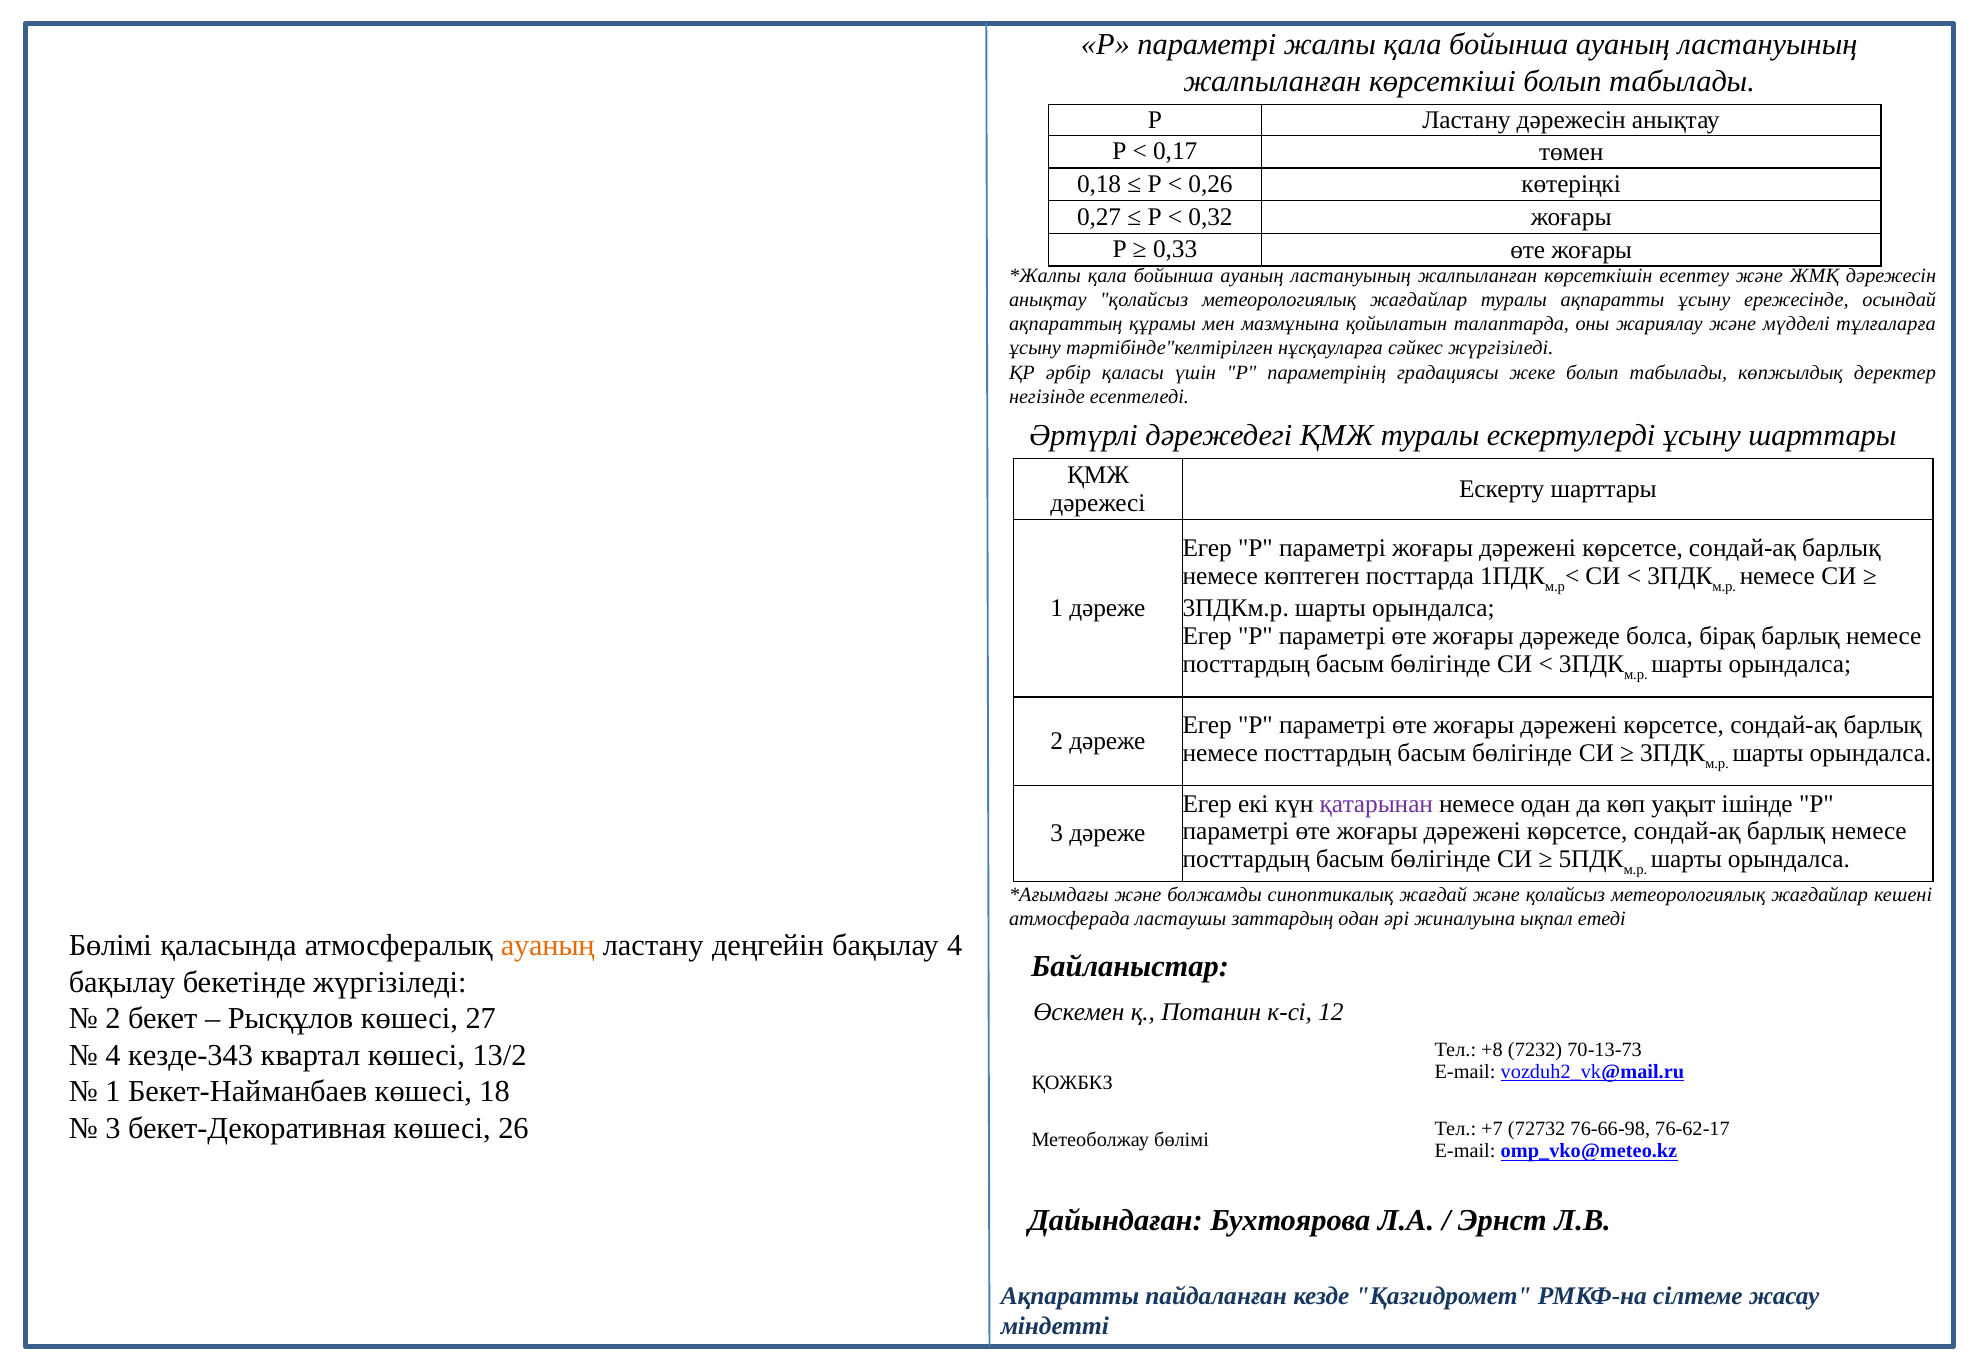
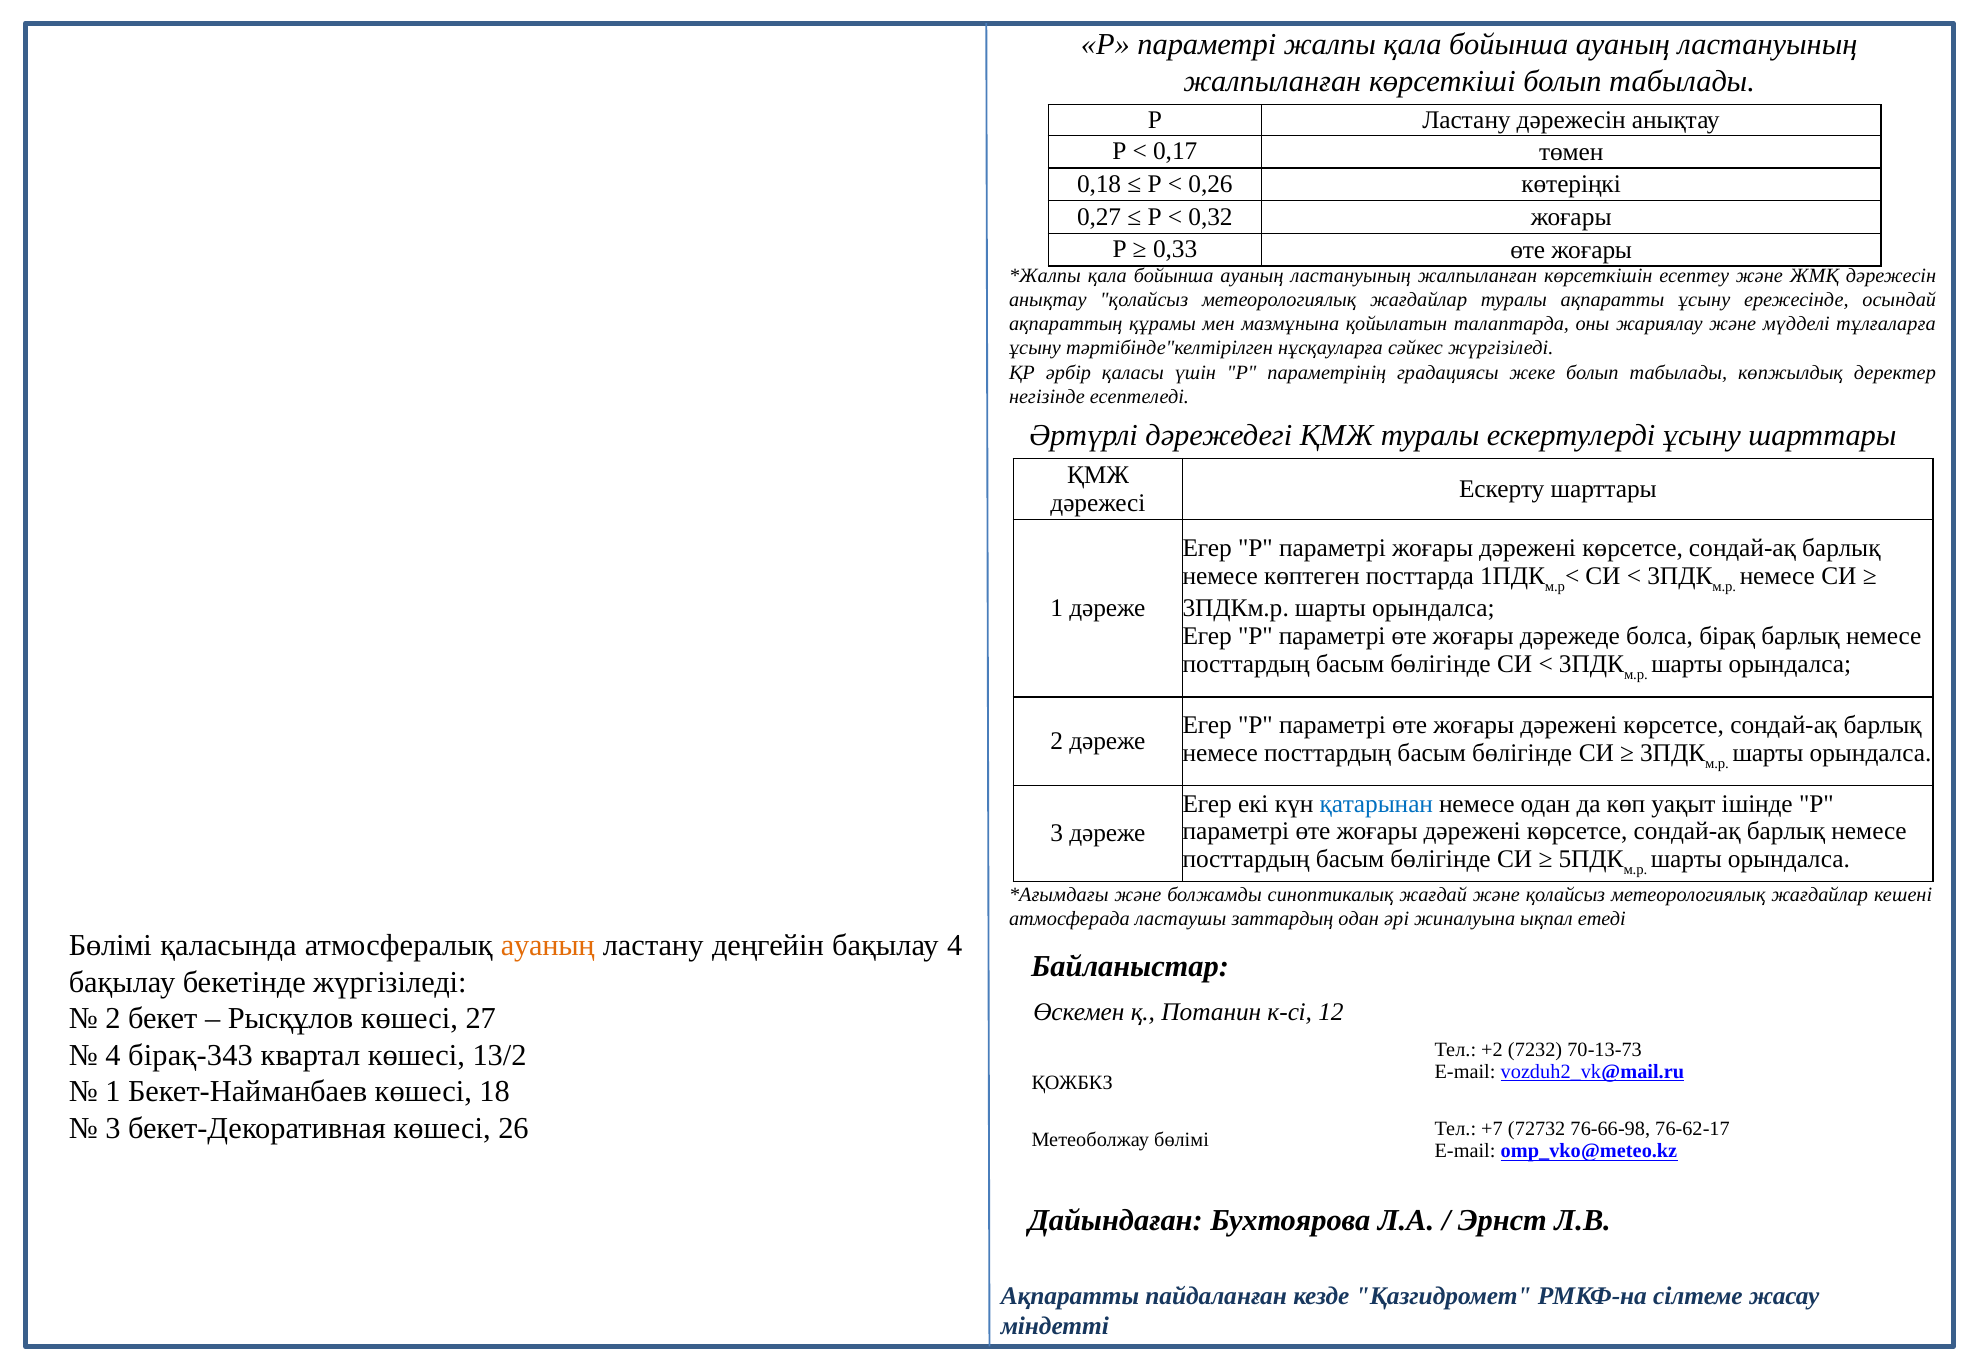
қатарынан colour: purple -> blue (1376, 804)
+8: +8 -> +2 (1492, 1049)
кезде-343: кезде-343 -> бірақ-343 (191, 1055)
